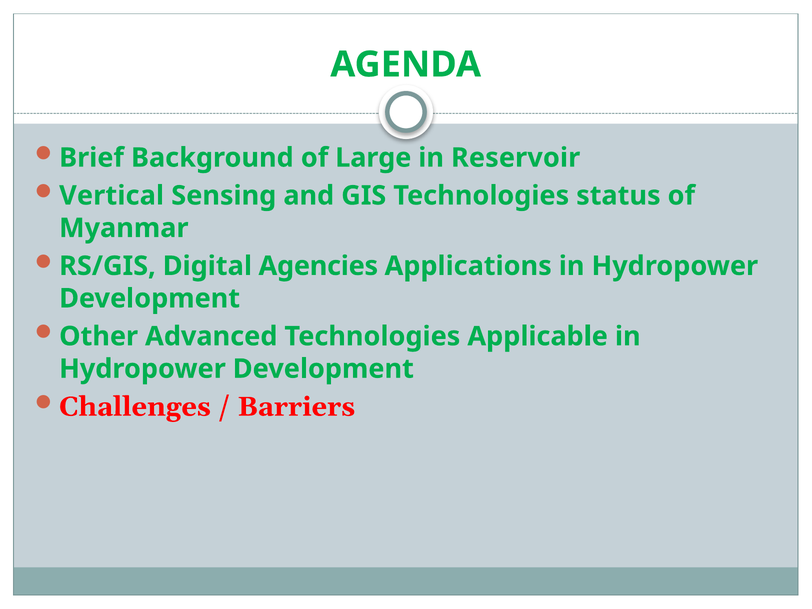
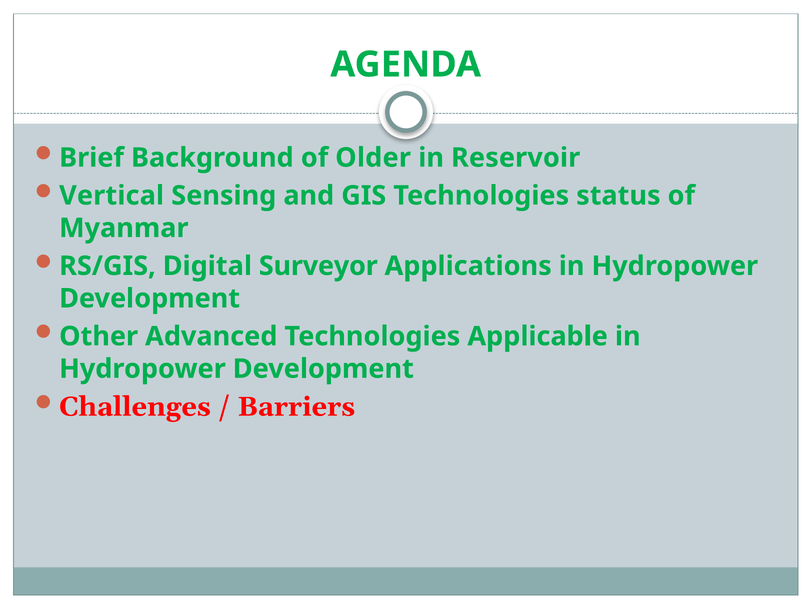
Large: Large -> Older (373, 158)
Agencies: Agencies -> Surveyor (318, 266)
